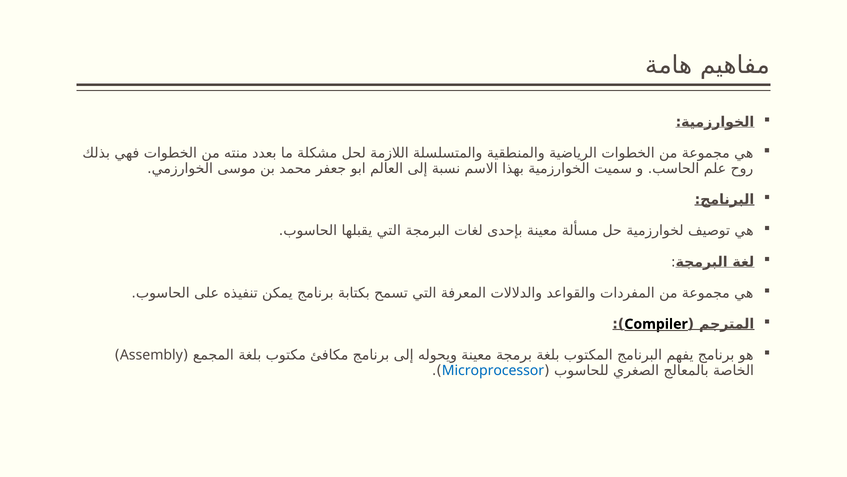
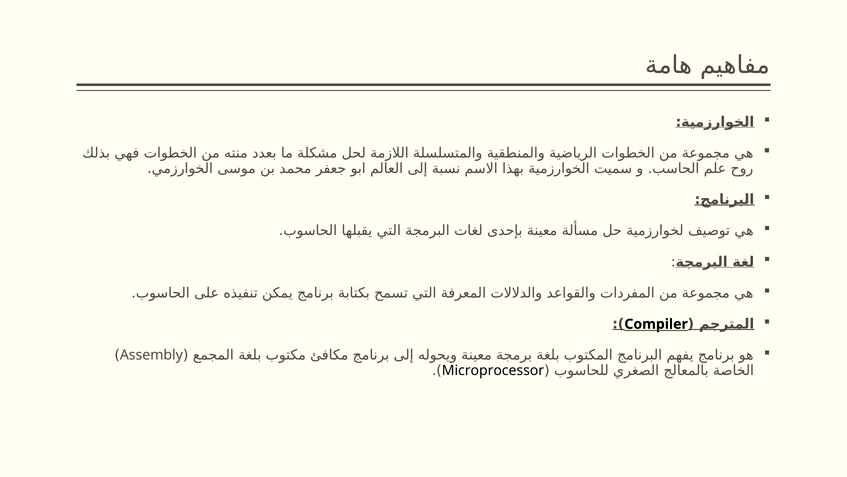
Microprocessor colour: blue -> black (493, 370)
